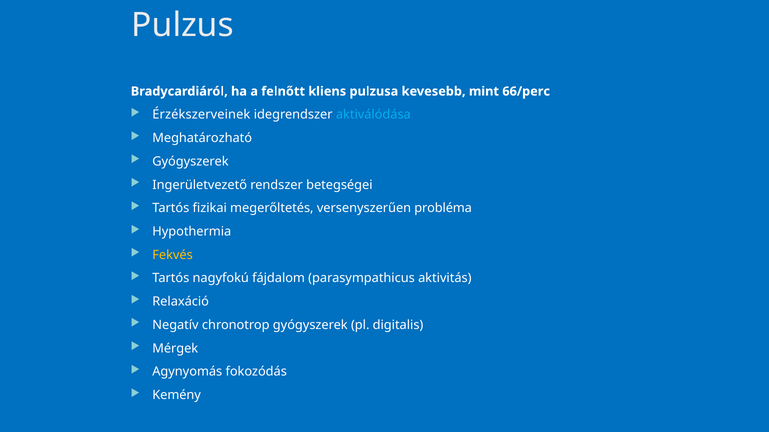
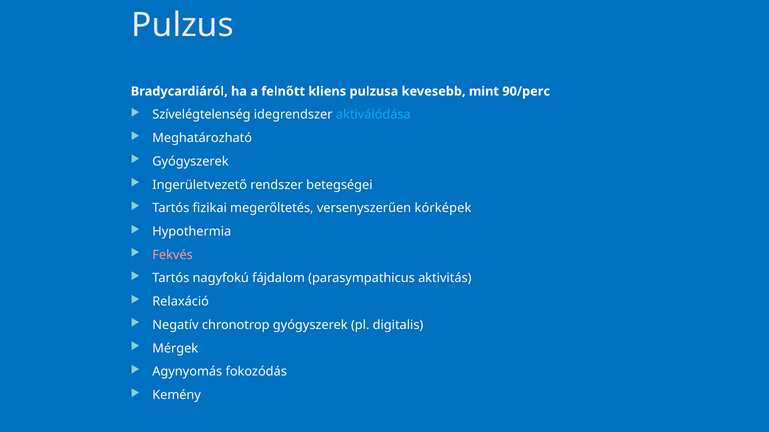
66/perc: 66/perc -> 90/perc (526, 91)
Érzékszerveinek: Érzékszerveinek -> Szívelégtelenség (201, 115)
probléma: probléma -> kórképek (443, 208)
Fekvés colour: yellow -> pink (173, 255)
